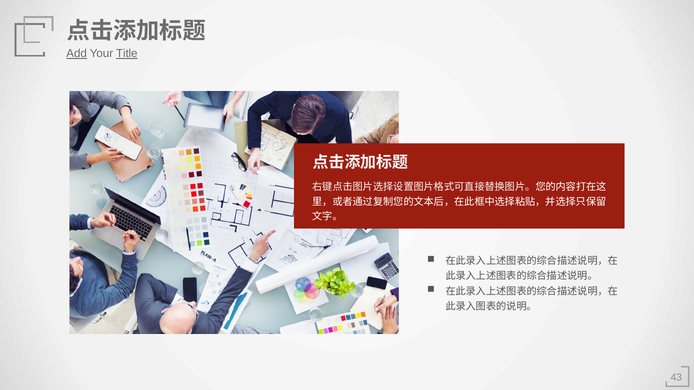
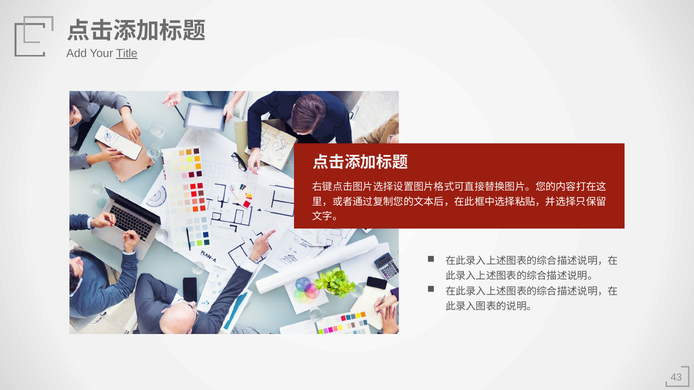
Add underline: present -> none (77, 54)
